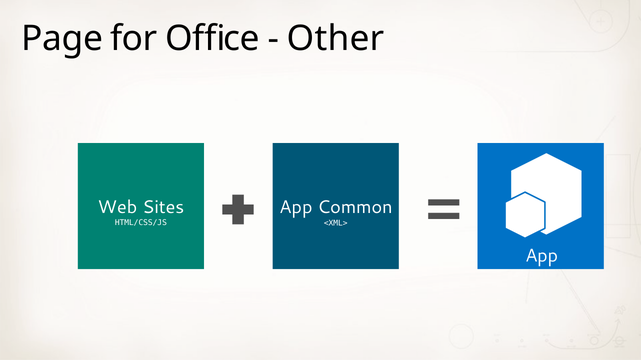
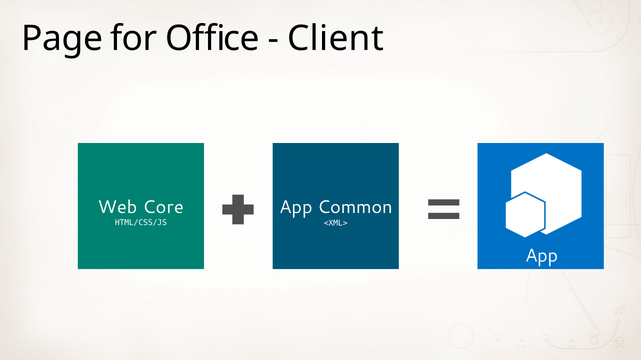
Other: Other -> Client (336, 39)
Sites: Sites -> Core (163, 207)
